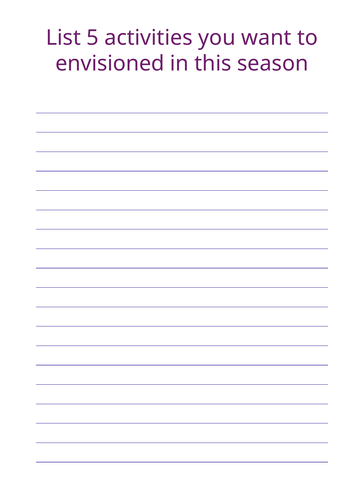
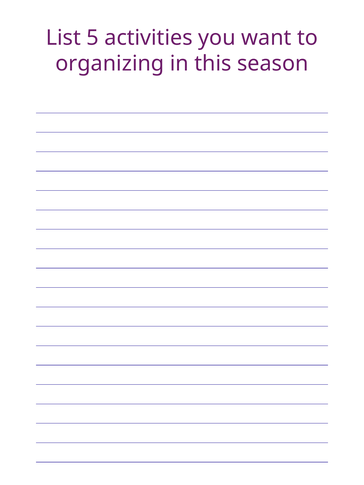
envisioned: envisioned -> organizing (110, 64)
